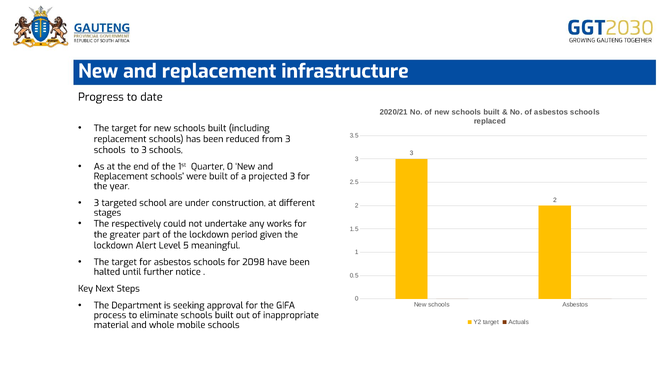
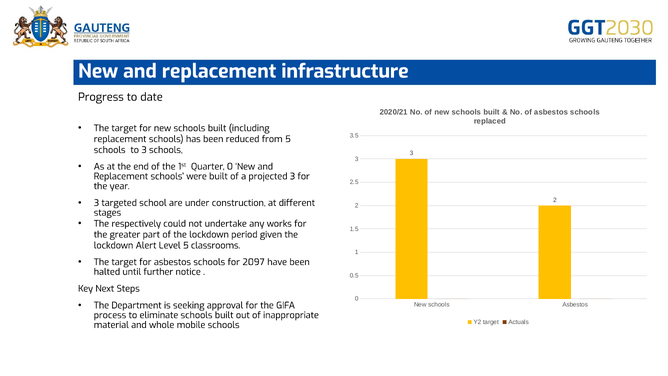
from 3: 3 -> 5 (288, 139)
meaningful: meaningful -> classrooms (216, 245)
2098: 2098 -> 2097 (253, 262)
